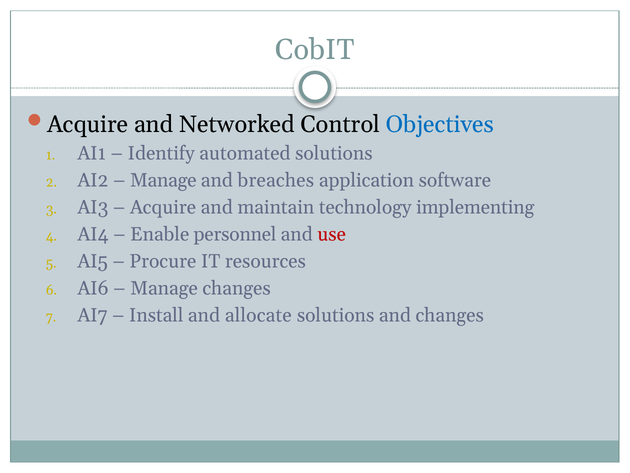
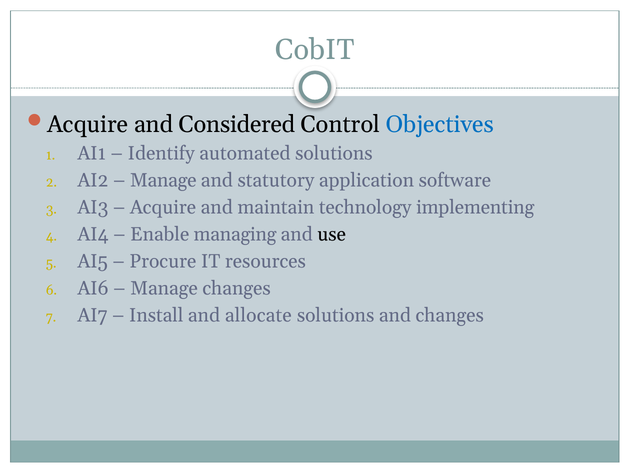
Networked: Networked -> Considered (237, 124)
breaches: breaches -> statutory (276, 180)
personnel: personnel -> managing (235, 234)
use colour: red -> black (332, 234)
